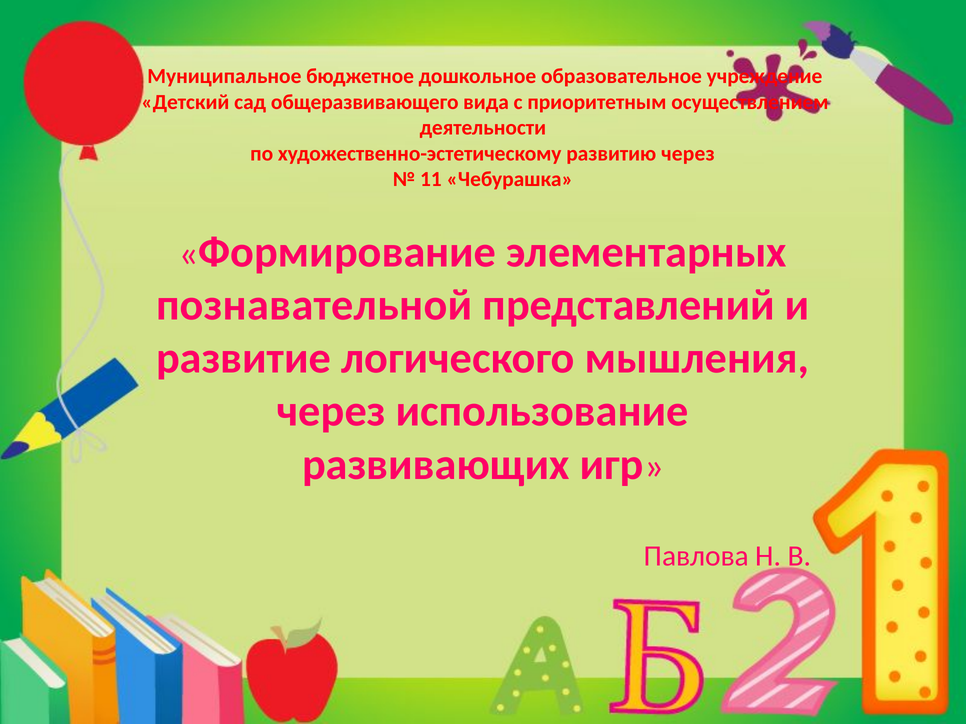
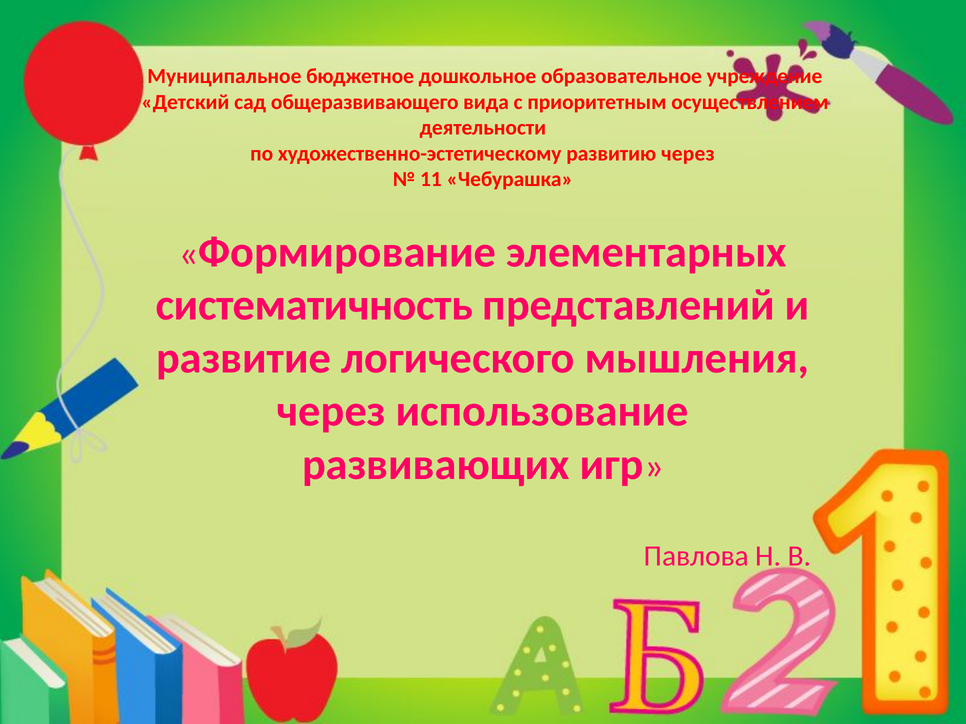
познавательной: познавательной -> систематичность (314, 305)
